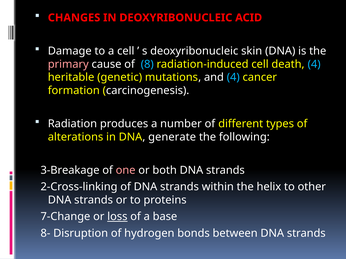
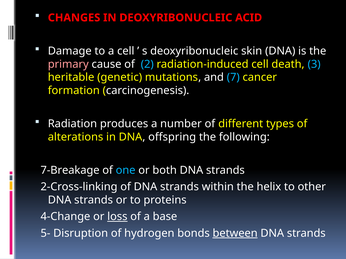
8: 8 -> 2 (147, 64)
death 4: 4 -> 3 (314, 64)
and 4: 4 -> 7 (233, 78)
generate: generate -> offspring (172, 137)
3-Breakage: 3-Breakage -> 7-Breakage (70, 170)
one colour: pink -> light blue (126, 170)
7-Change: 7-Change -> 4-Change (65, 217)
8-: 8- -> 5- (45, 234)
between underline: none -> present (235, 234)
